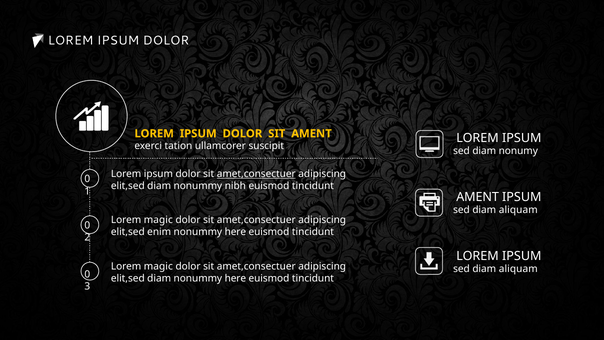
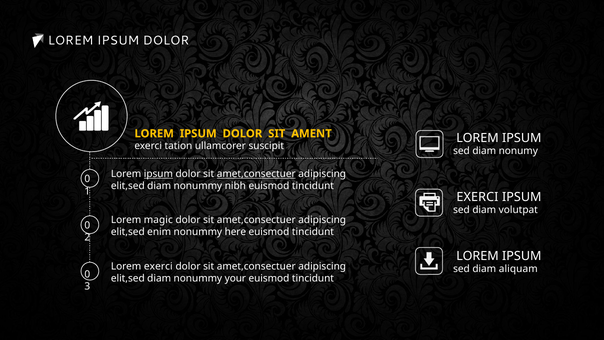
ipsum underline: none -> present (158, 174)
AMENT: AMENT -> EXERCI (477, 197)
aliquam: aliquam -> volutpat (518, 210)
magic: magic -> exerci (158, 266)
diam nonummy here: here -> your (235, 278)
